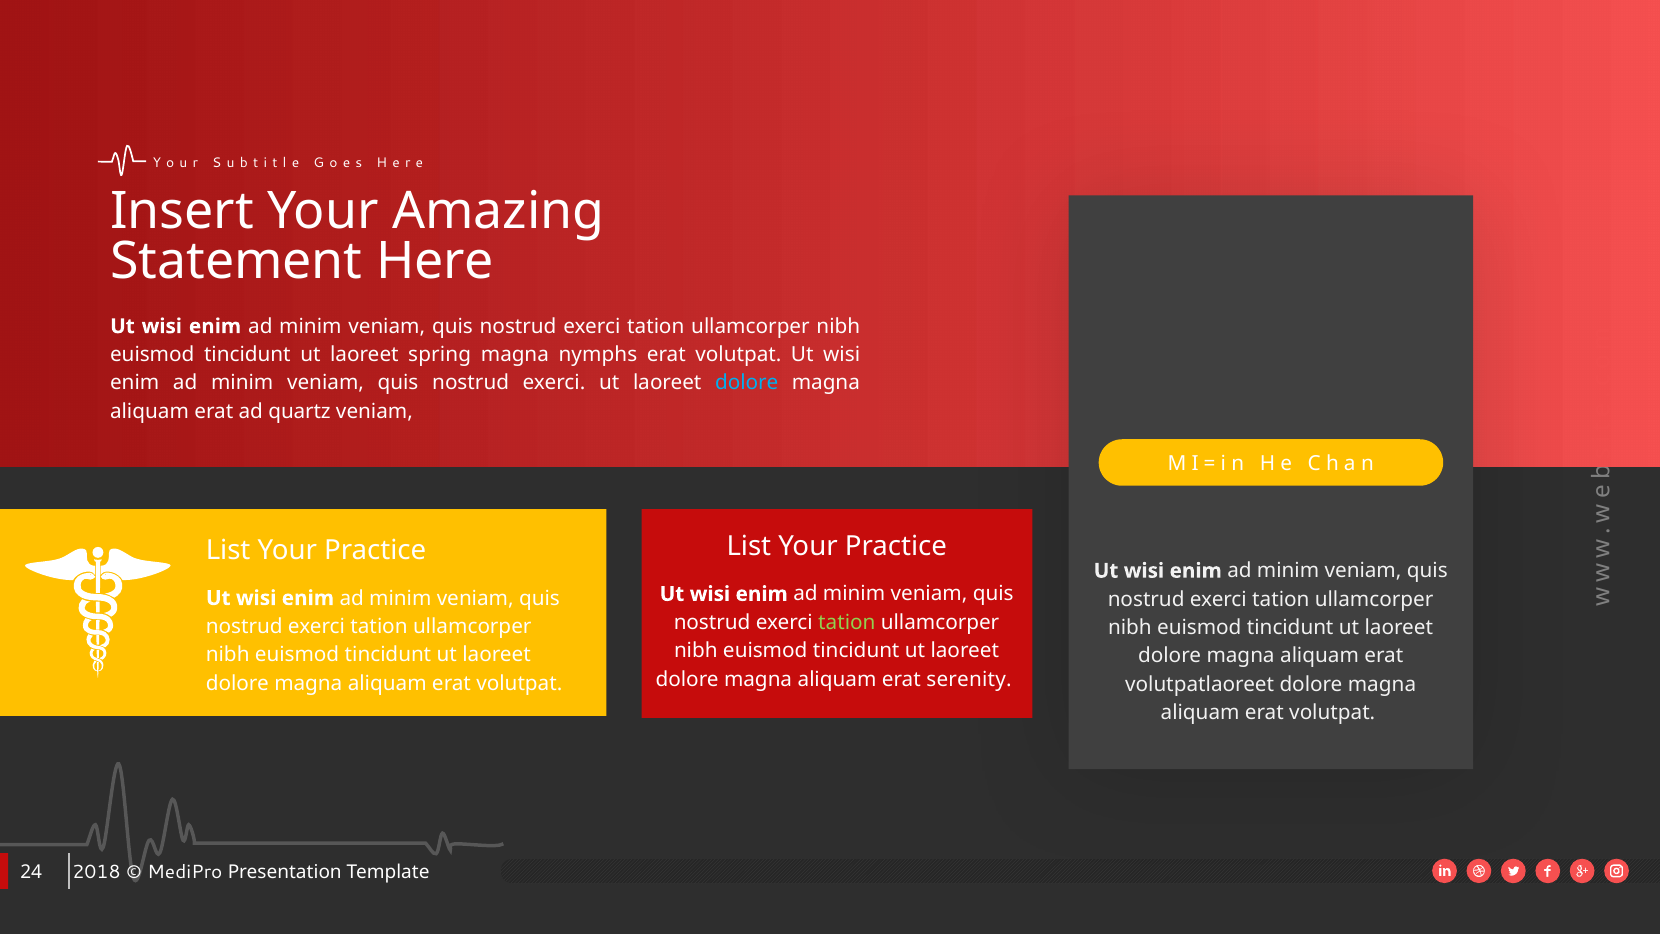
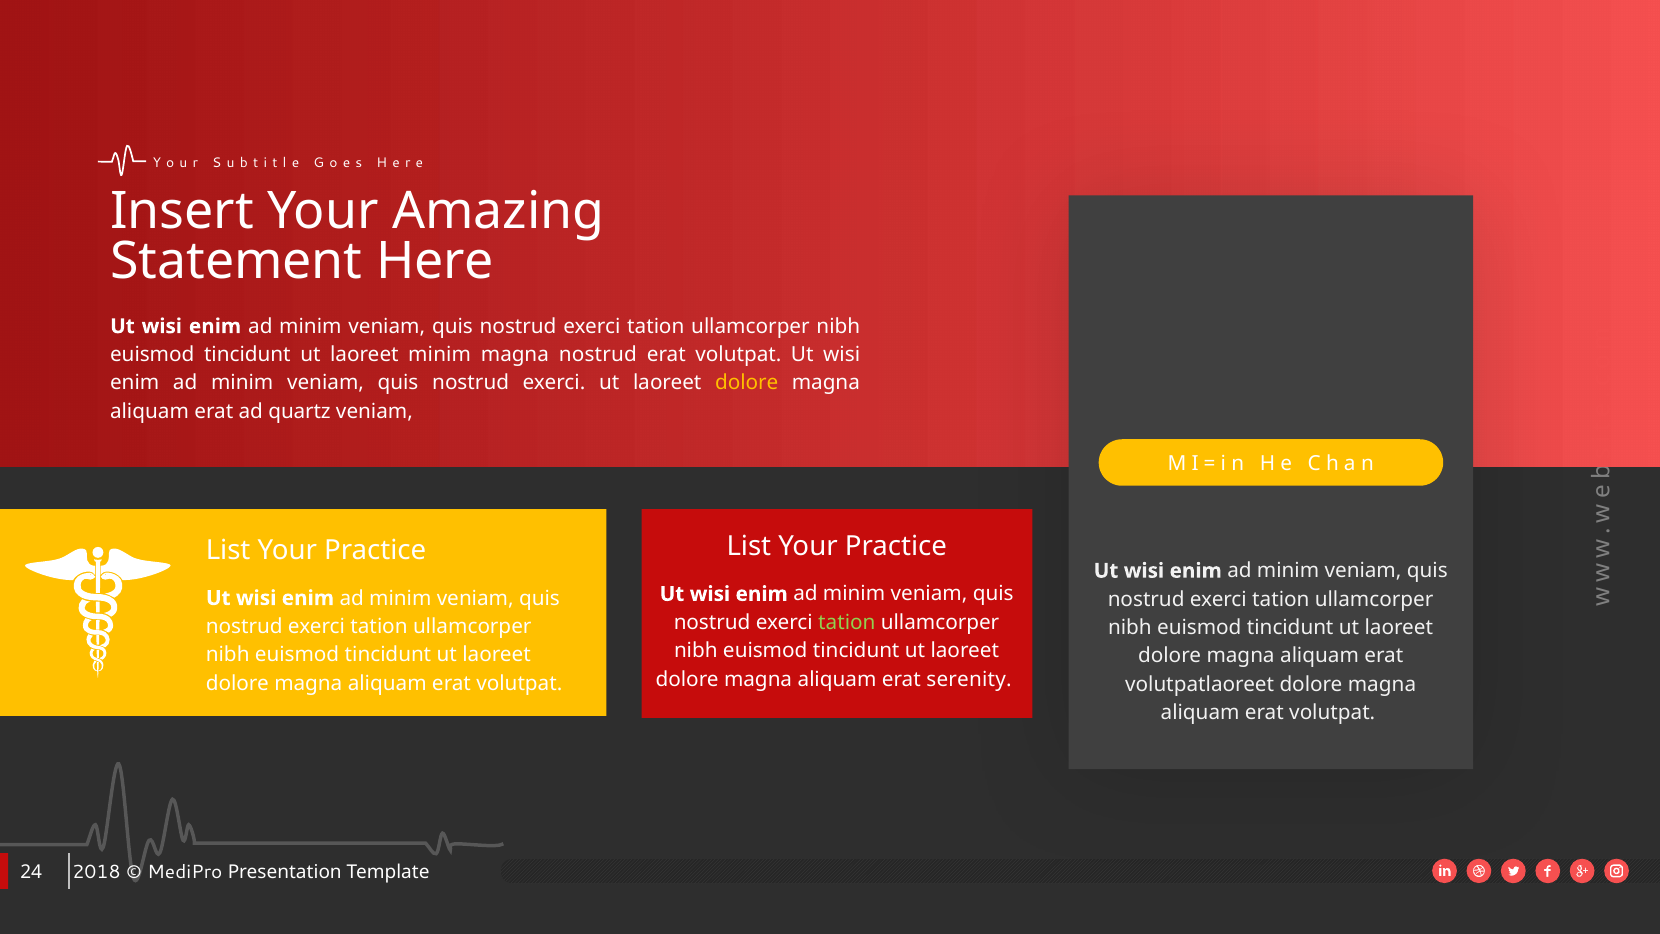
laoreet spring: spring -> minim (440, 355)
magna nymphs: nymphs -> nostrud (598, 355)
dolore colour: light blue -> yellow (747, 383)
